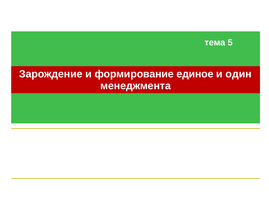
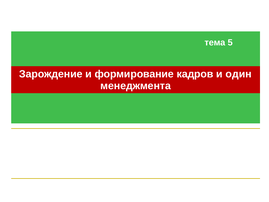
единое: единое -> кадров (195, 74)
